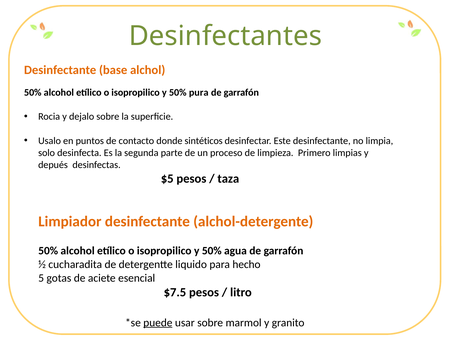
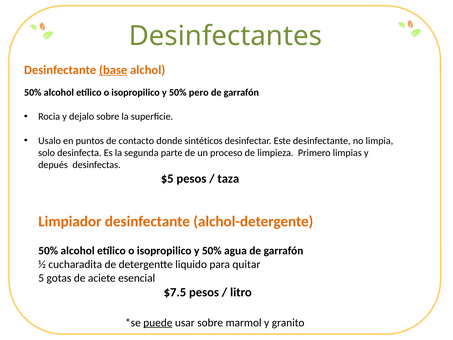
base underline: none -> present (113, 70)
pura: pura -> pero (199, 92)
hecho: hecho -> quitar (246, 264)
